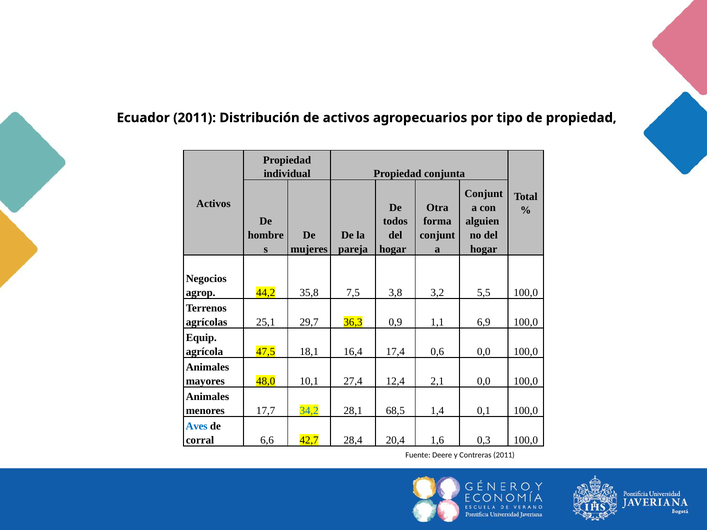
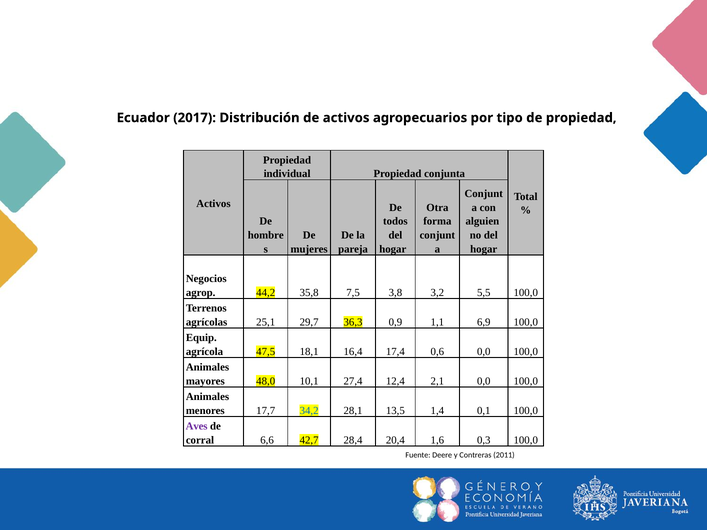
Ecuador 2011: 2011 -> 2017 (195, 118)
68,5: 68,5 -> 13,5 (395, 411)
Aves colour: blue -> purple (197, 426)
